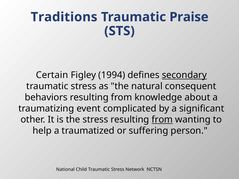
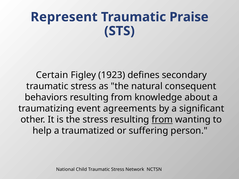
Traditions: Traditions -> Represent (64, 17)
1994: 1994 -> 1923 (112, 75)
secondary underline: present -> none (184, 75)
complicated: complicated -> agreements (130, 109)
